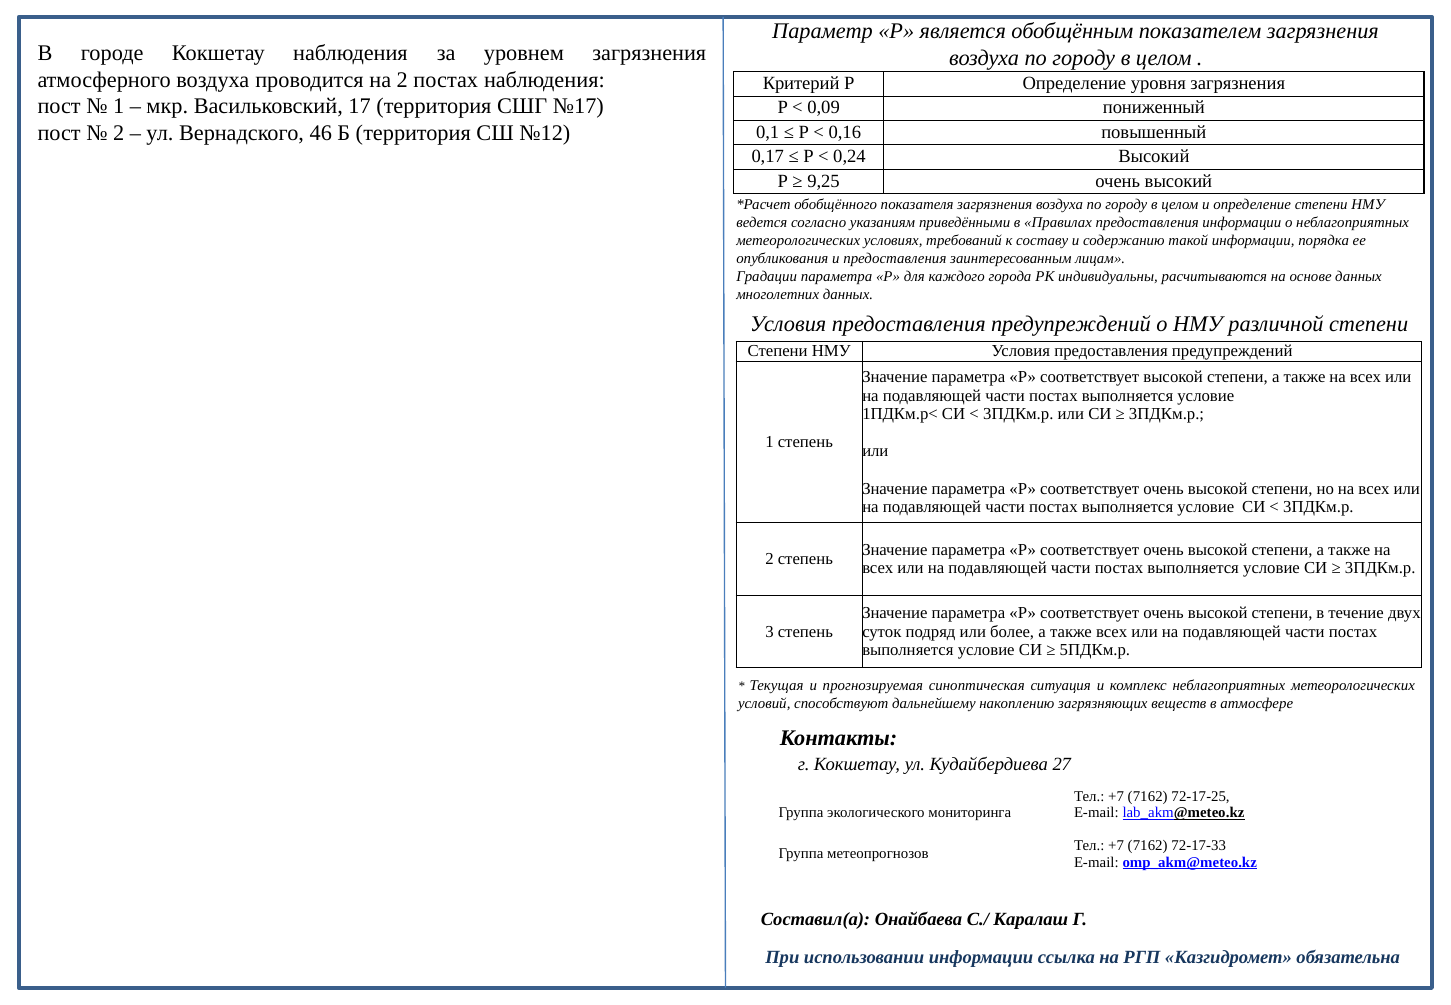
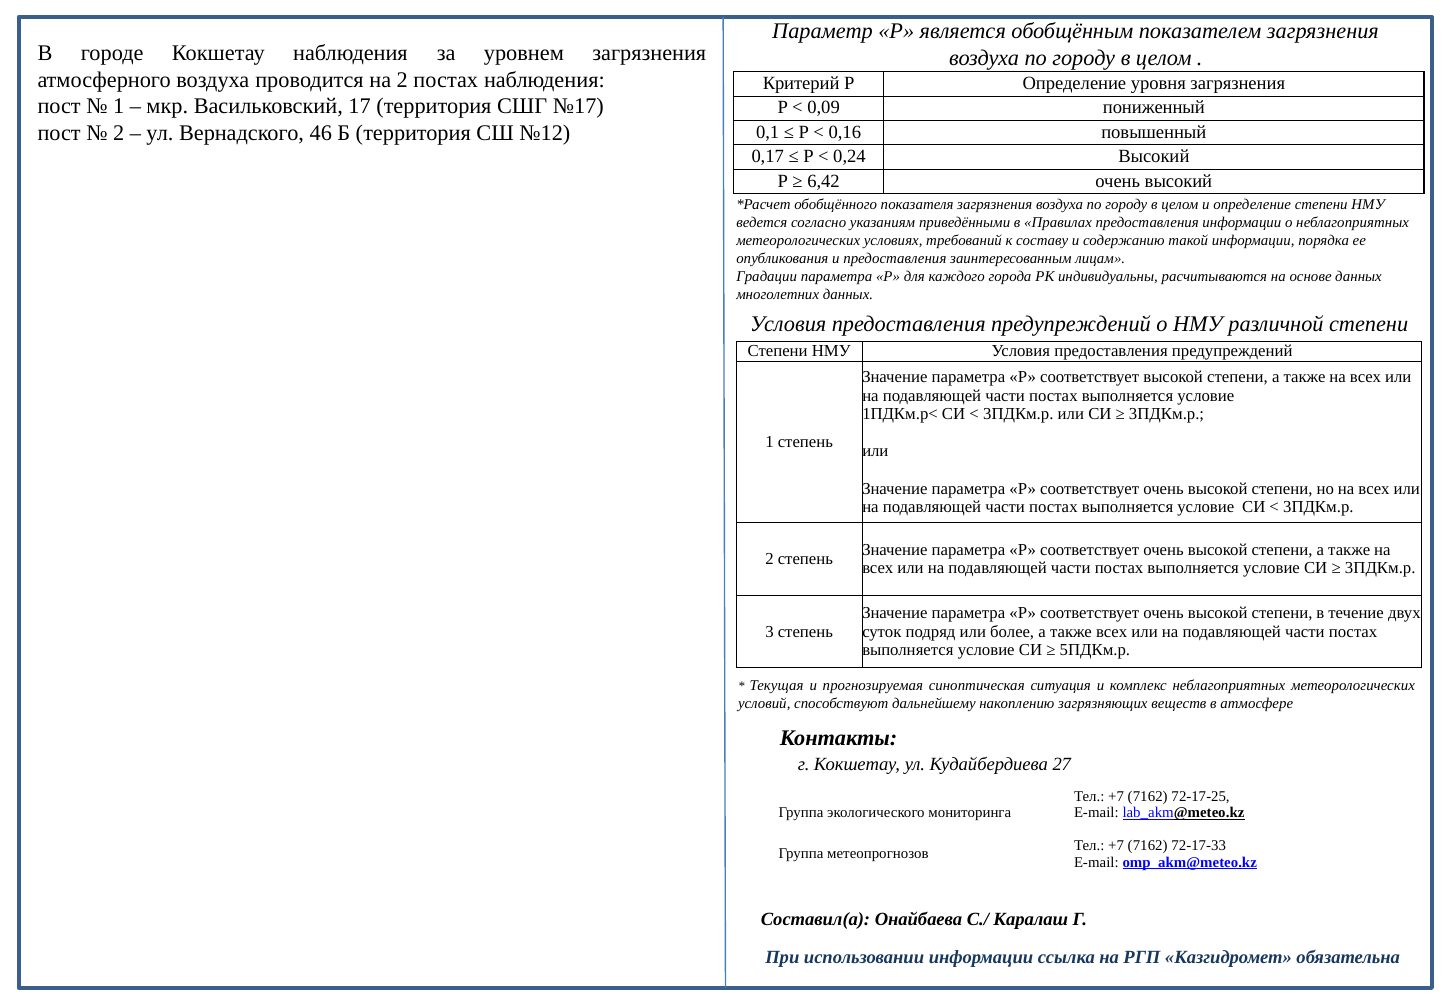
9,25: 9,25 -> 6,42 (823, 181)
